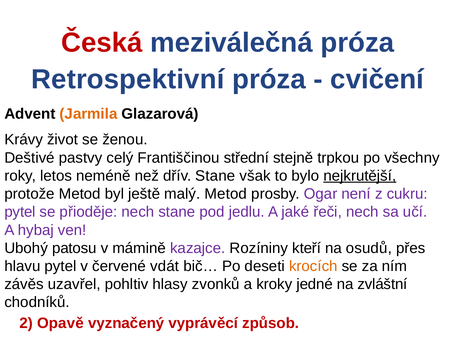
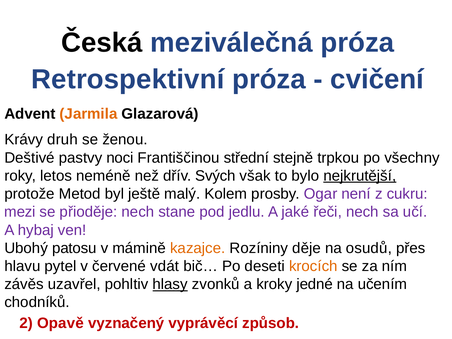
Česká colour: red -> black (102, 43)
život: život -> druh (63, 140)
celý: celý -> noci (120, 158)
dřív Stane: Stane -> Svých (215, 176)
malý Metod: Metod -> Kolem (226, 194)
pytel: pytel -> mezi (20, 212)
kazajce colour: purple -> orange (198, 248)
kteří: kteří -> děje (307, 248)
hlasy underline: none -> present (170, 284)
zvláštní: zvláštní -> učením (382, 284)
